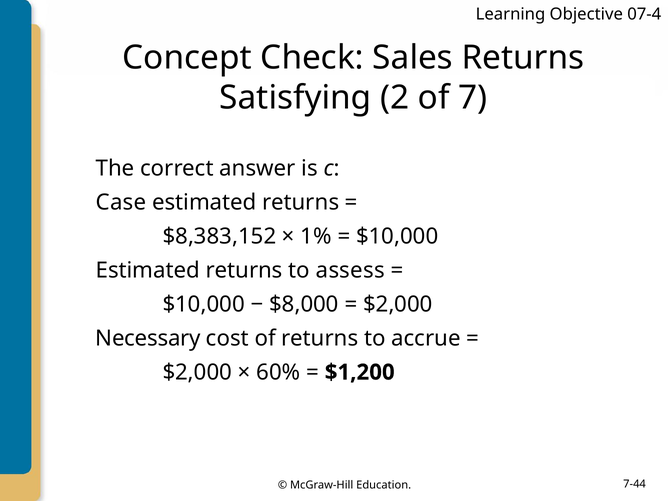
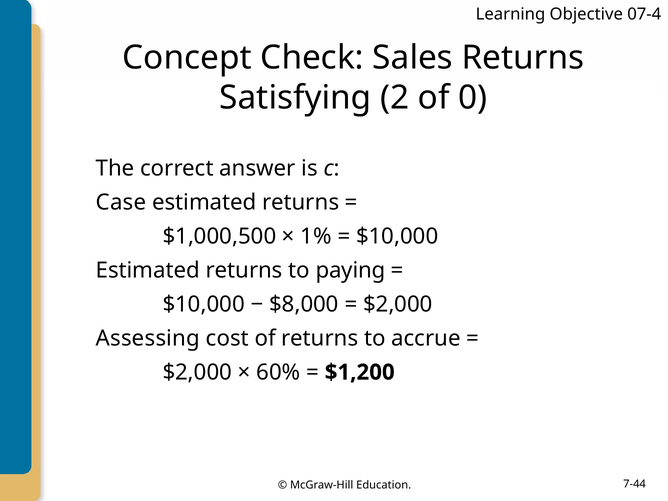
7: 7 -> 0 (473, 98)
$8,383,152: $8,383,152 -> $1,000,500 (219, 236)
assess: assess -> paying (350, 270)
Necessary: Necessary -> Assessing (148, 338)
